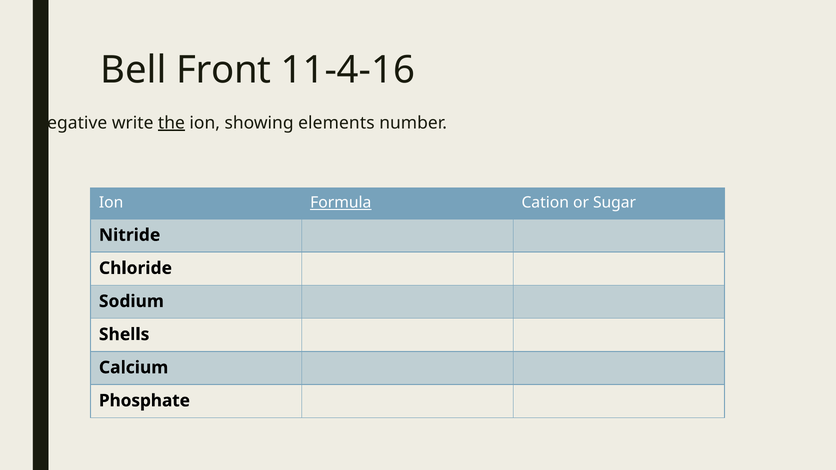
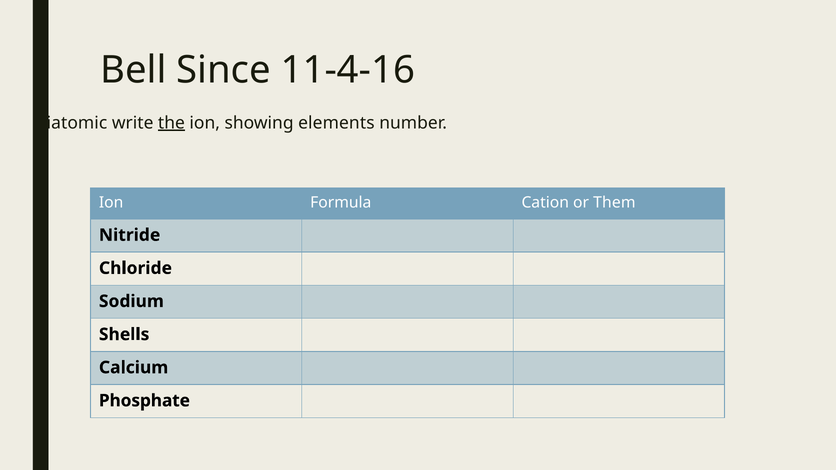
Front: Front -> Since (224, 70)
Negative: Negative -> Diatomic (71, 123)
Formula underline: present -> none (341, 203)
Sugar: Sugar -> Them (614, 203)
